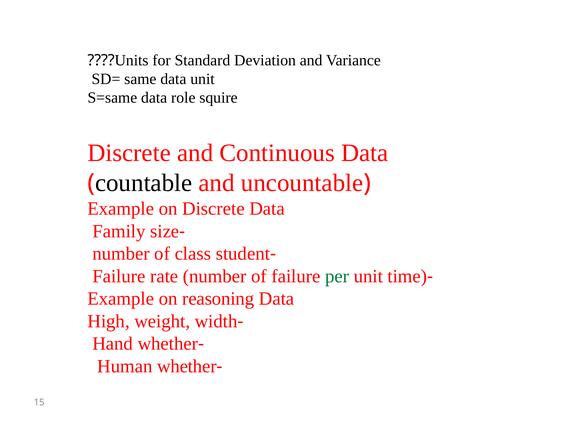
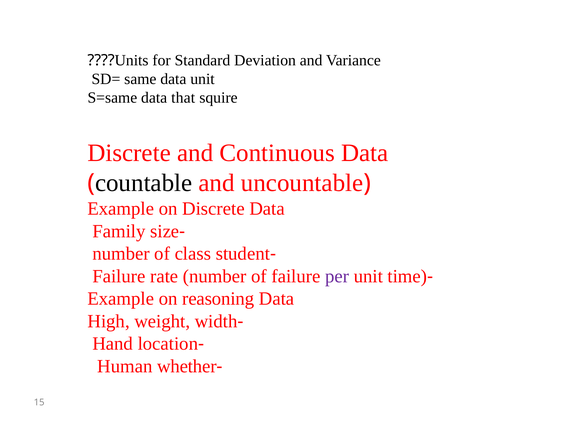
role: role -> that (183, 98)
per colour: green -> purple (337, 276)
Hand whether: whether -> location (168, 344)
